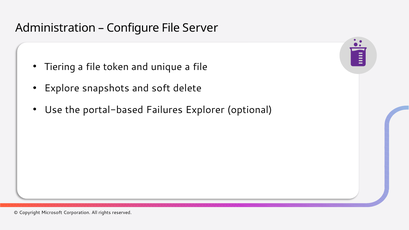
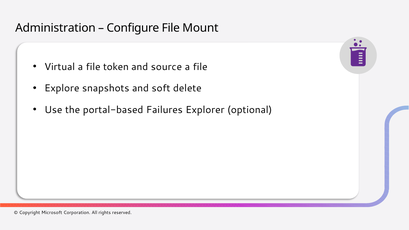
Server: Server -> Mount (200, 28)
Tiering: Tiering -> Virtual (60, 67)
unique: unique -> source (166, 67)
